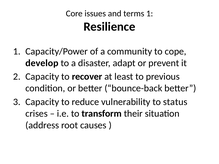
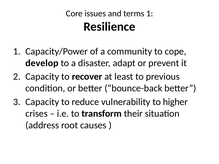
status: status -> higher (175, 102)
